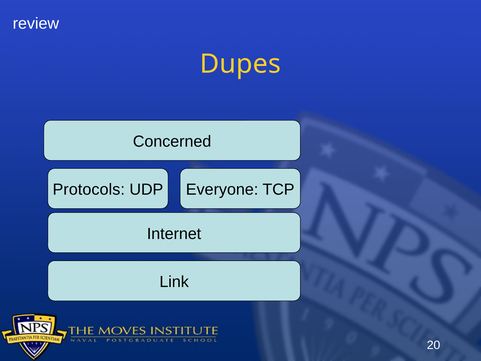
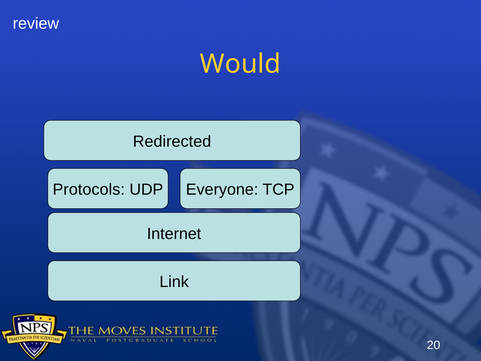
Dupes: Dupes -> Would (240, 64)
Concerned: Concerned -> Redirected (172, 141)
